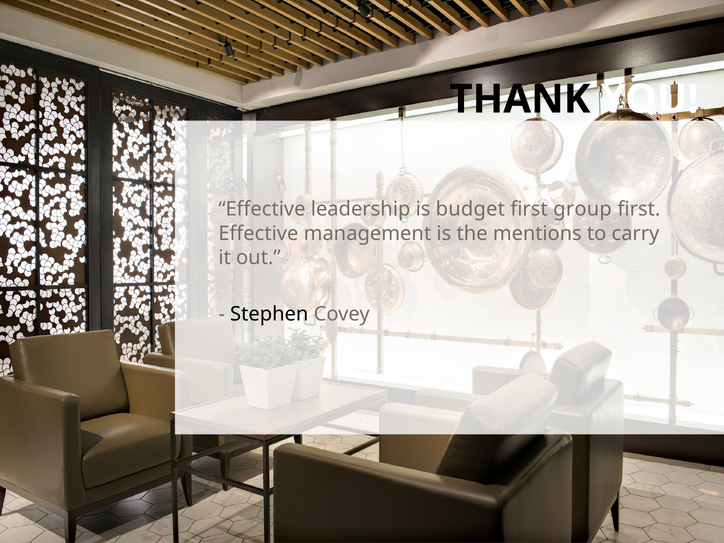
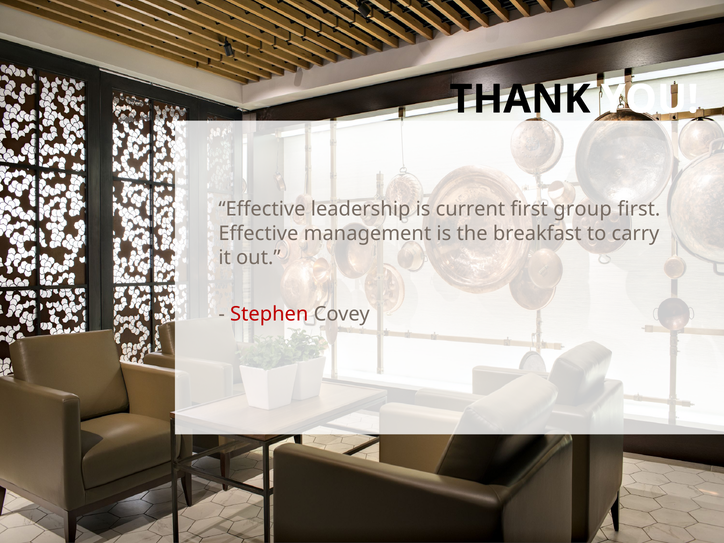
budget: budget -> current (470, 209)
mentions: mentions -> breakfast (537, 233)
Stephen colour: black -> red (269, 314)
